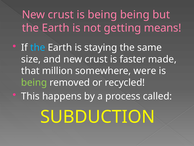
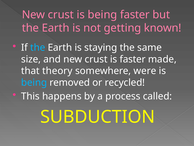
being being: being -> faster (135, 15)
means: means -> known (163, 28)
million: million -> theory (57, 71)
being colour: light green -> light blue (34, 82)
